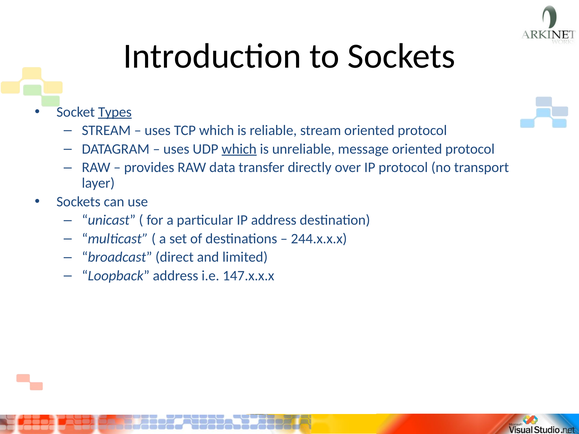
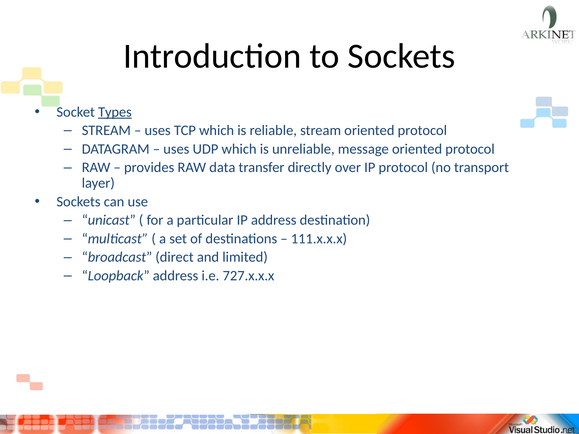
which underline: present -> none (239, 149)
244.x.x.x: 244.x.x.x -> 111.x.x.x (319, 239)
147.x.x.x: 147.x.x.x -> 727.x.x.x (248, 276)
